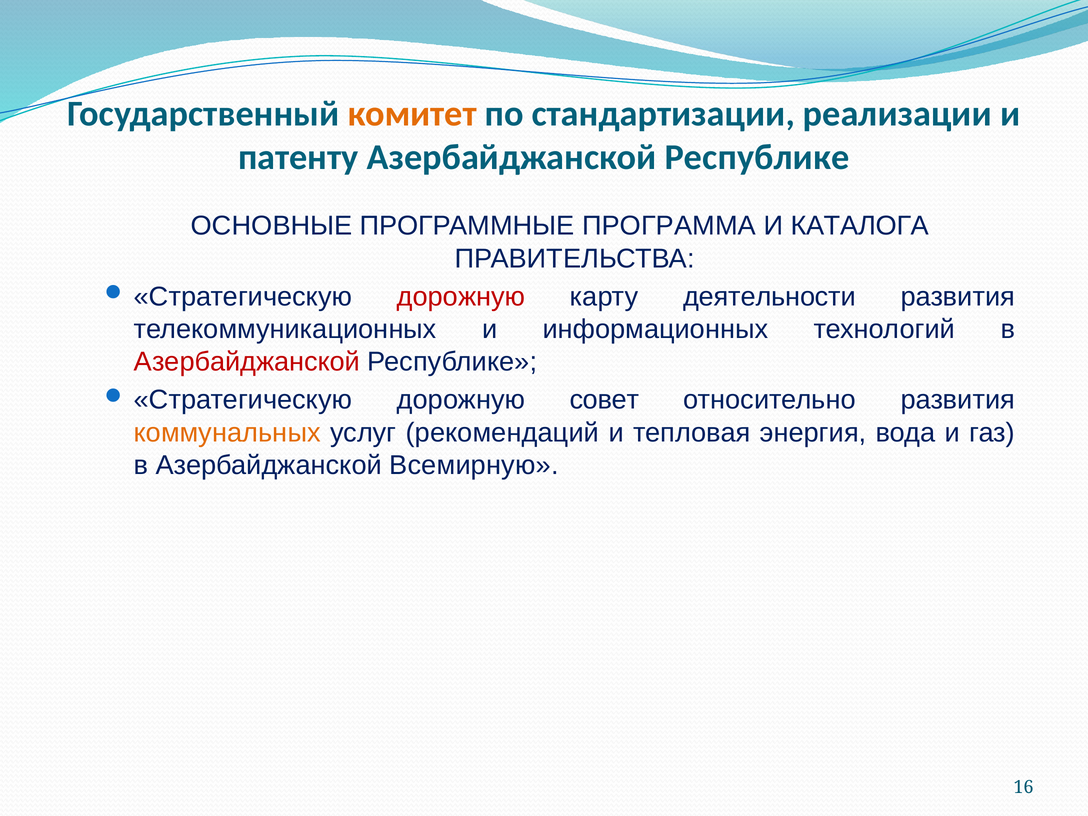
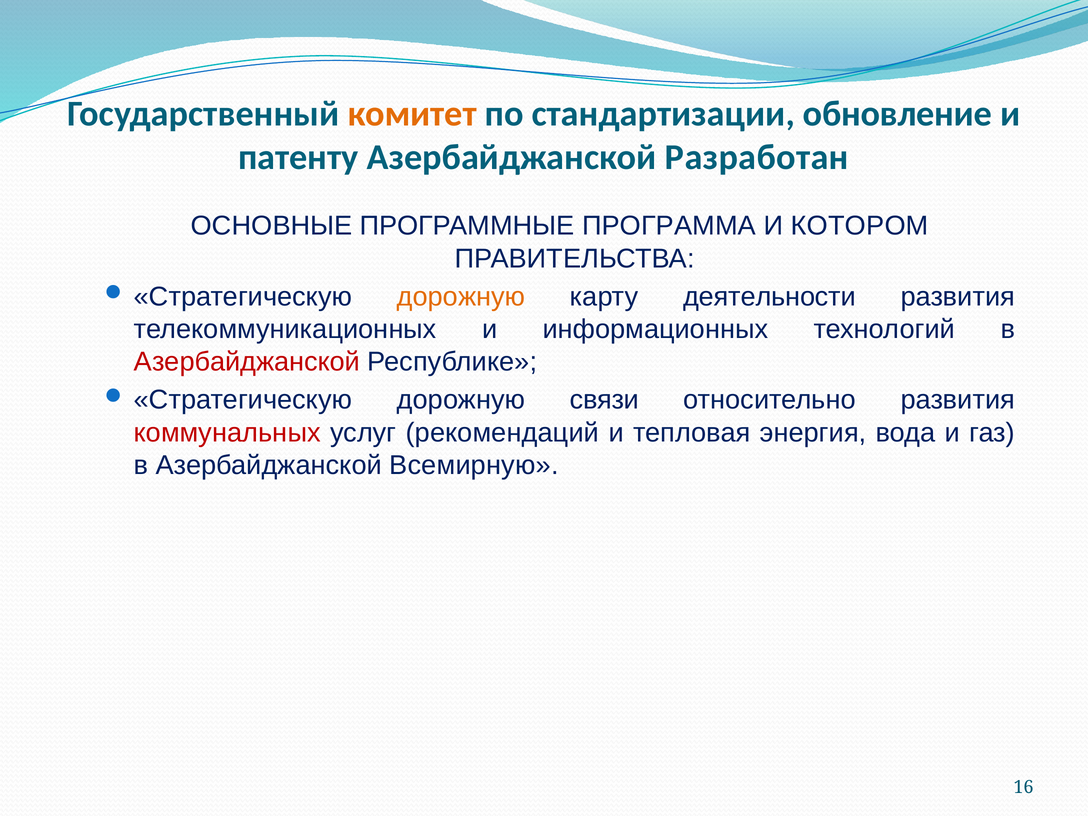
реализации: реализации -> обновление (897, 114)
патенту Азербайджанской Республике: Республике -> Разработан (757, 157)
КАТАЛОГА: КАТАЛОГА -> КОТОРОМ (860, 226)
дорожную colour: red -> orange (461, 297)
совет: совет -> связи (604, 400)
коммунальных colour: orange -> red (227, 433)
